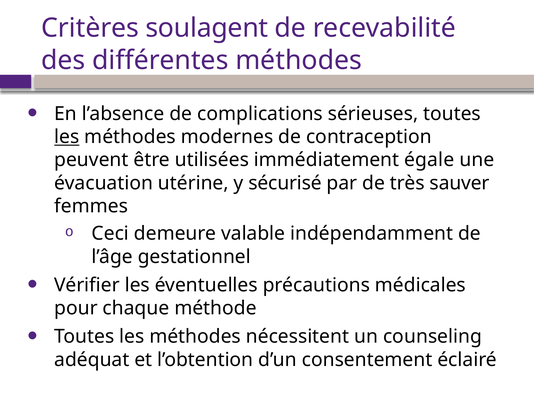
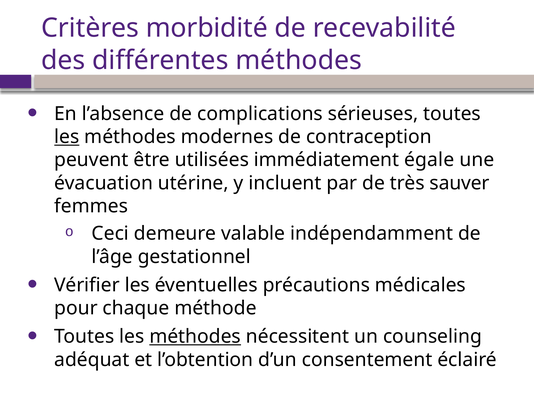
soulagent: soulagent -> morbidité (207, 28)
sécurisé: sécurisé -> incluent (285, 183)
méthodes underline: none -> present (195, 336)
